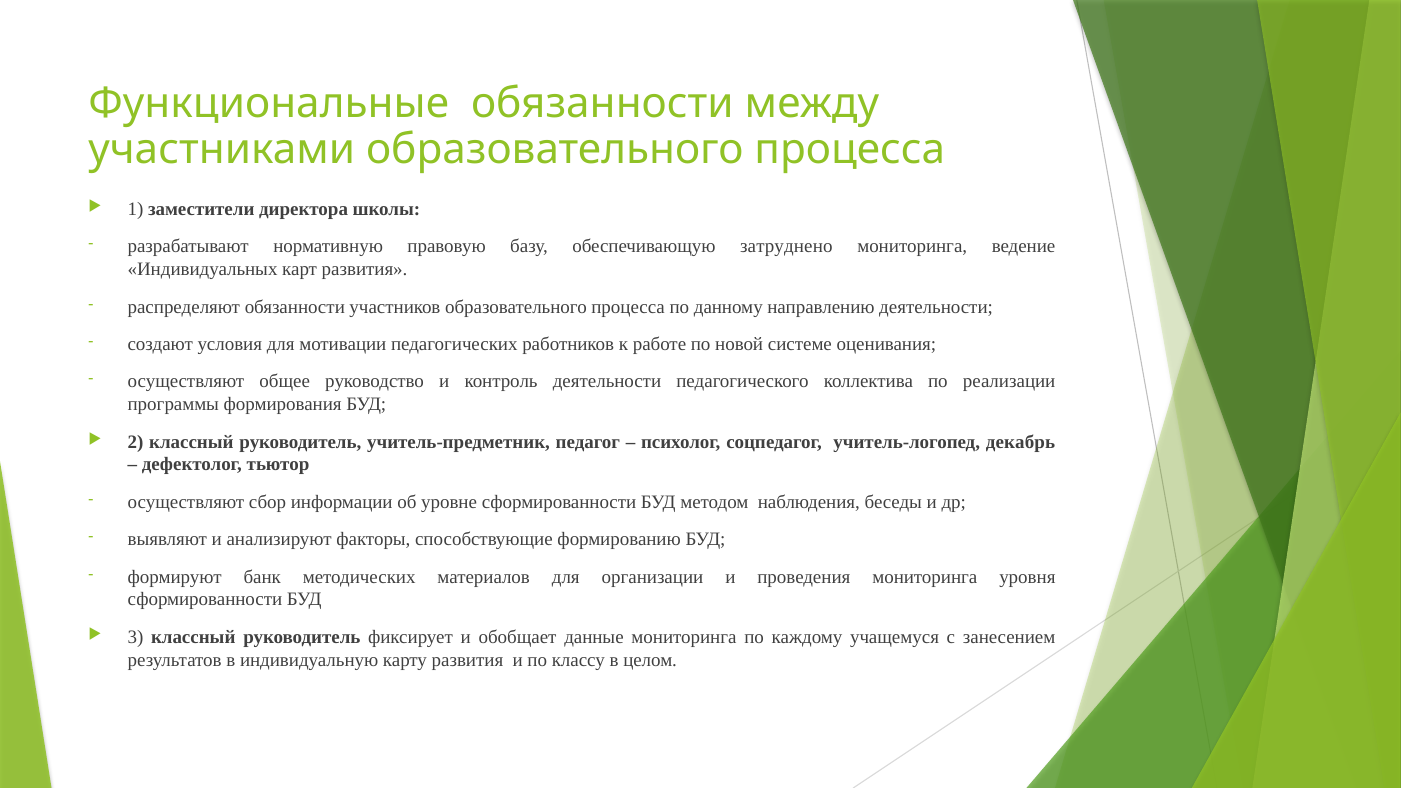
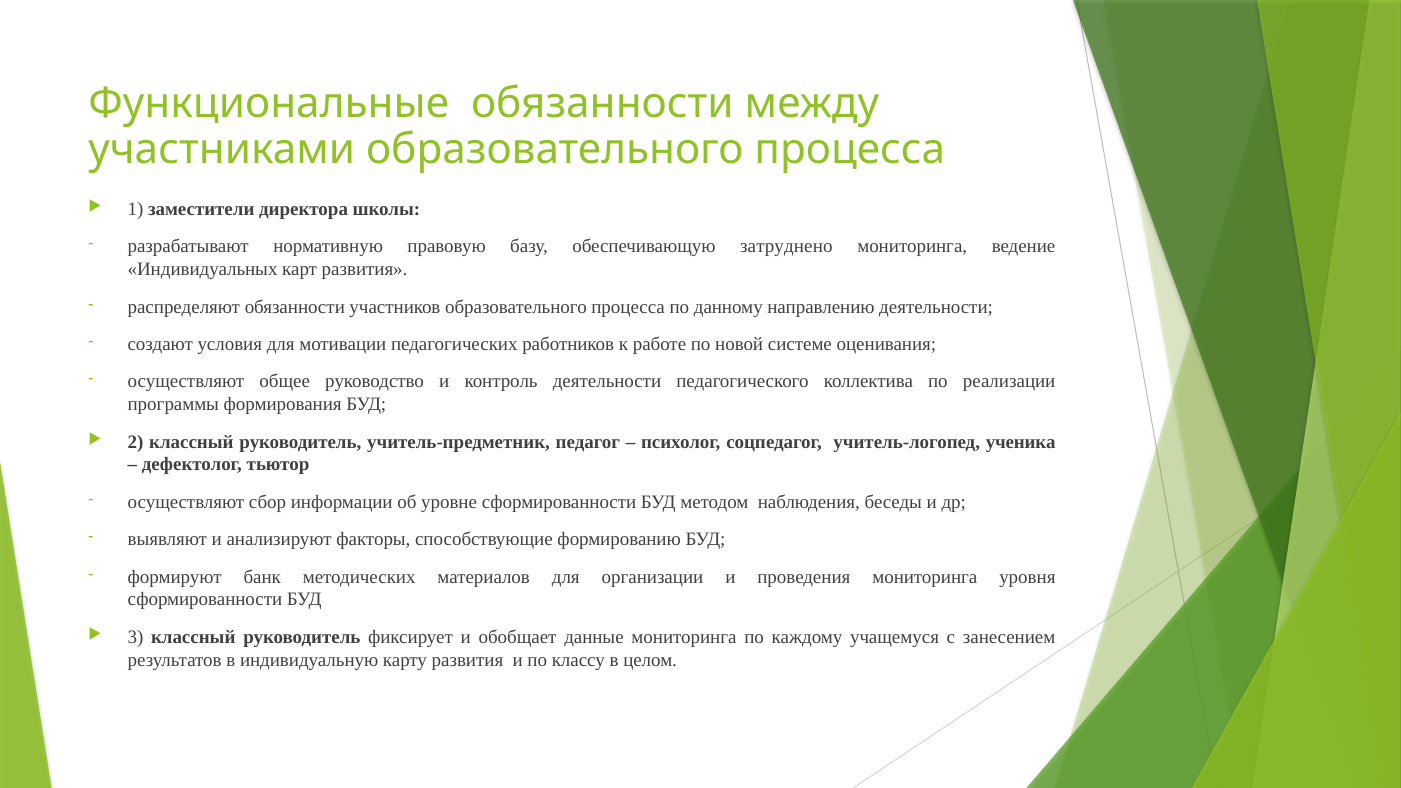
декабрь: декабрь -> ученика (1021, 442)
